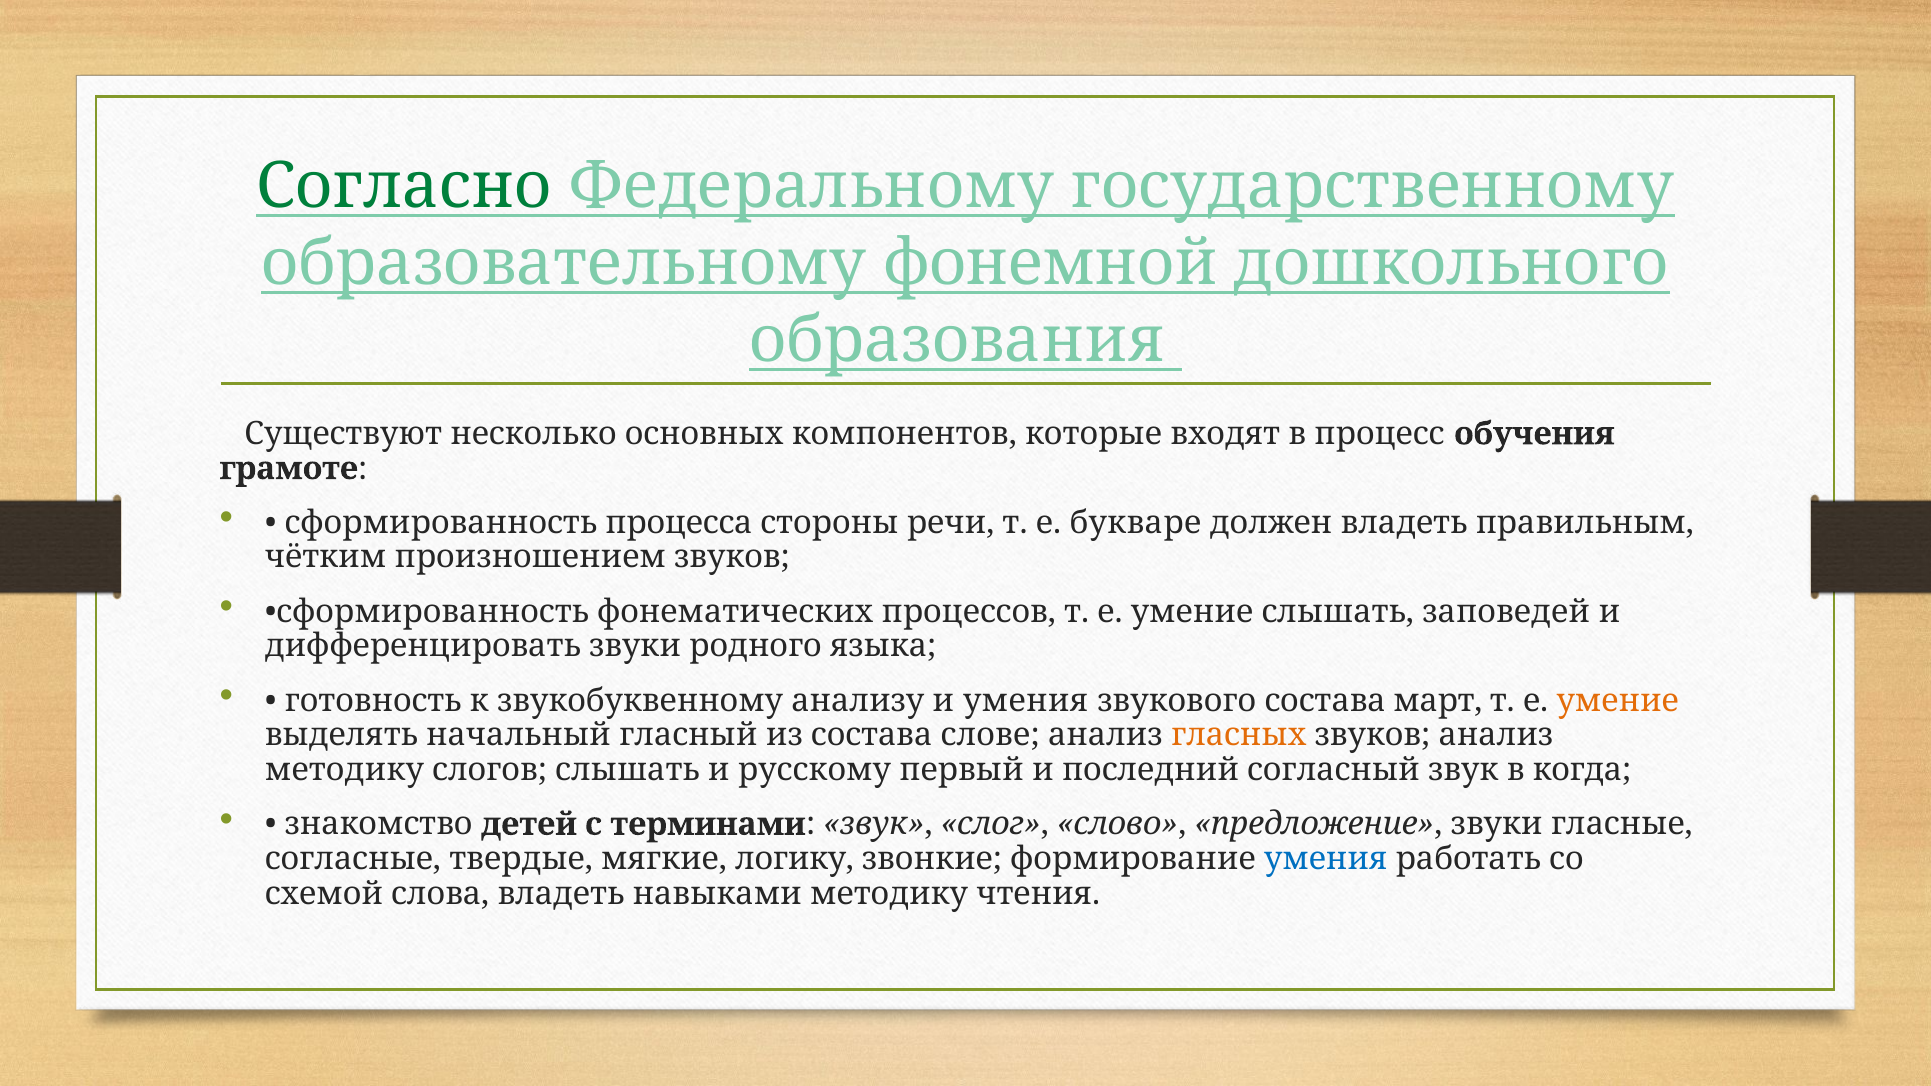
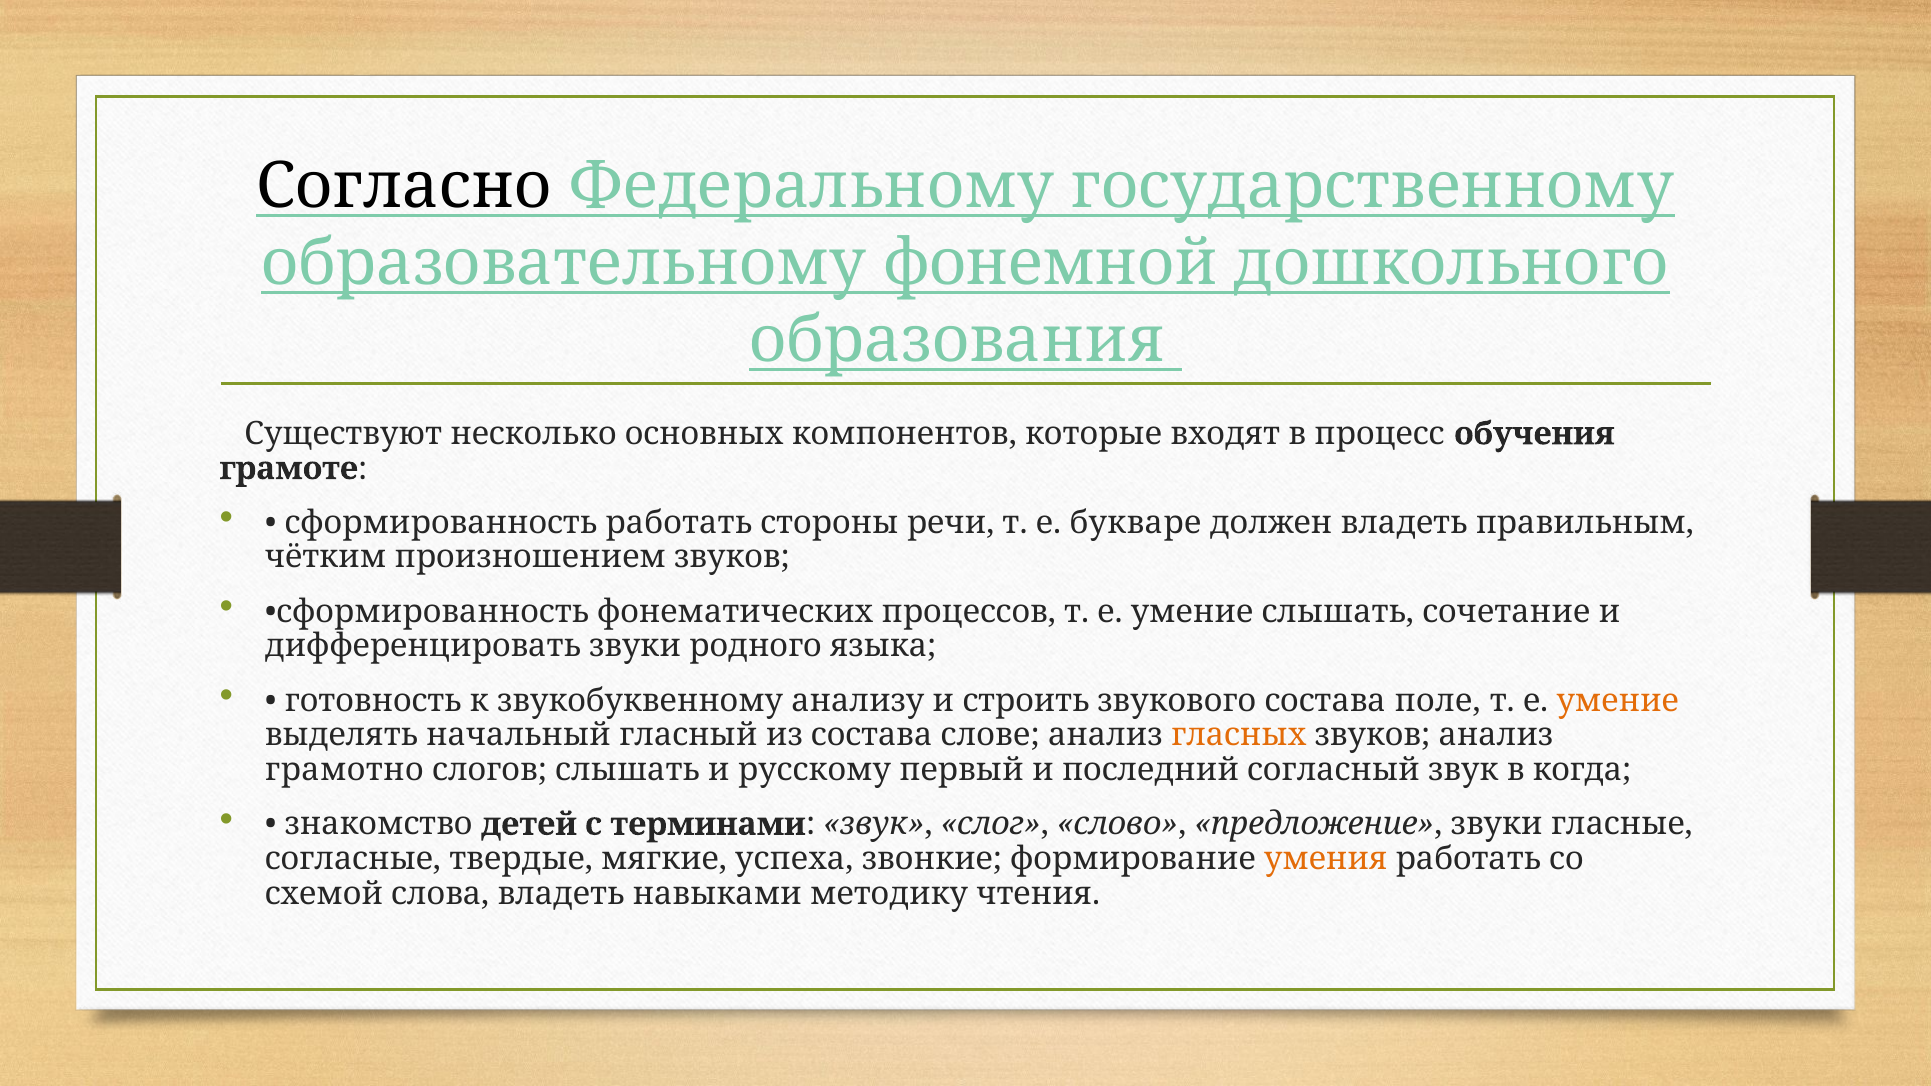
Согласно colour: green -> black (404, 186)
сформированность процесса: процесса -> работать (679, 523)
заповедей: заповедей -> сочетание (1506, 612)
и умения: умения -> строить (1026, 701)
март: март -> поле (1438, 701)
методику: методику -> грамотно (344, 770)
логику: логику -> успеха (794, 859)
умения colour: blue -> orange (1326, 859)
